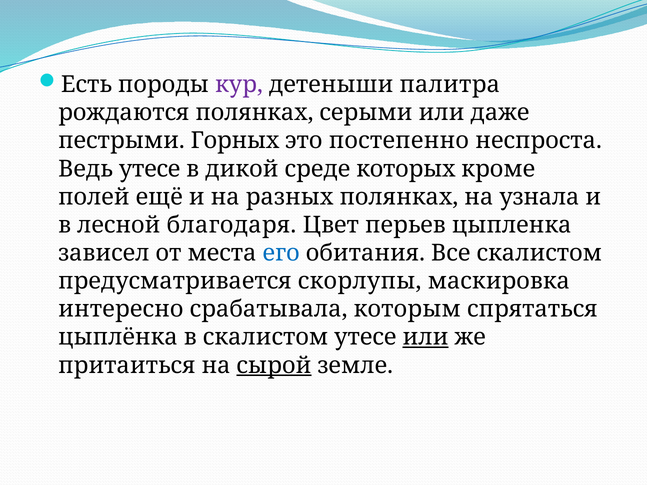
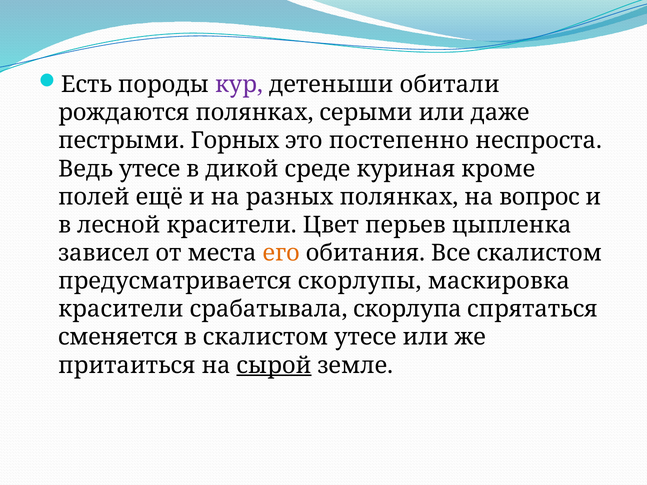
палитра: палитра -> обитали (450, 85)
которых: которых -> куриная (406, 169)
узнала: узнала -> вопрос (539, 197)
лесной благодаря: благодаря -> красители (232, 225)
его colour: blue -> orange (281, 253)
интересно: интересно -> красители (121, 309)
которым: которым -> скорлупа (407, 309)
цыплёнка: цыплёнка -> сменяется (118, 337)
или underline: present -> none (425, 337)
